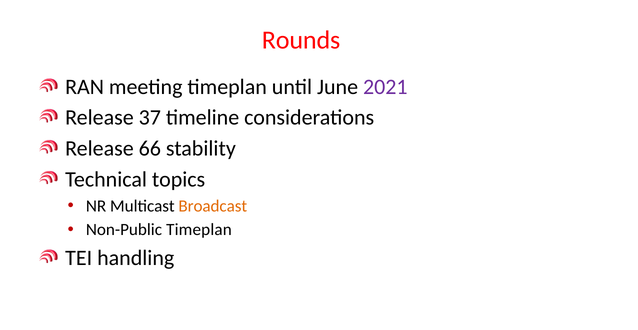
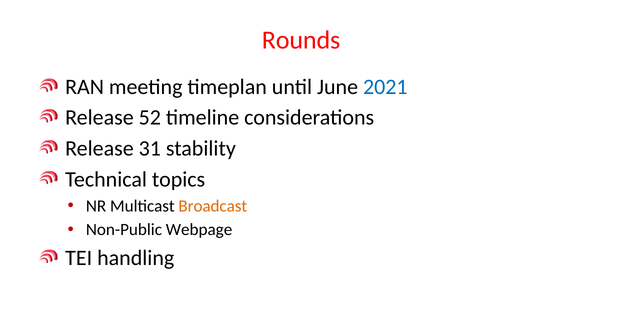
2021 colour: purple -> blue (385, 87)
37: 37 -> 52 (150, 118)
66: 66 -> 31 (150, 149)
Non-Public Timeplan: Timeplan -> Webpage (199, 230)
